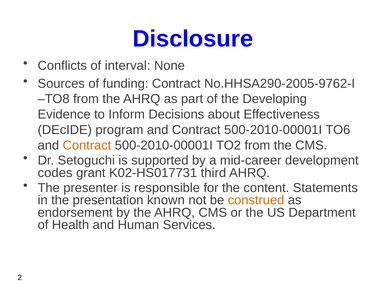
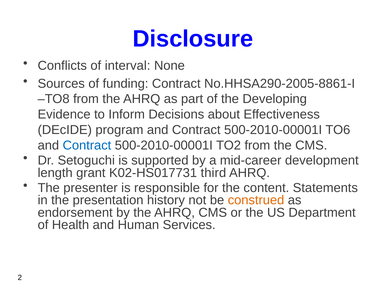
No.HHSA290-2005-9762-I: No.HHSA290-2005-9762-I -> No.HHSA290-2005-8861-I (280, 83)
Contract colour: orange -> blue (87, 145)
codes: codes -> length (55, 173)
known: known -> history (166, 200)
